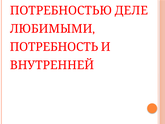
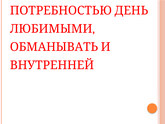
ДЕЛЕ: ДЕЛЕ -> ДЕНЬ (131, 11)
ПОТРЕБНОСТЬ: ПОТРЕБНОСТЬ -> ОБМАНЫВАТЬ (54, 47)
